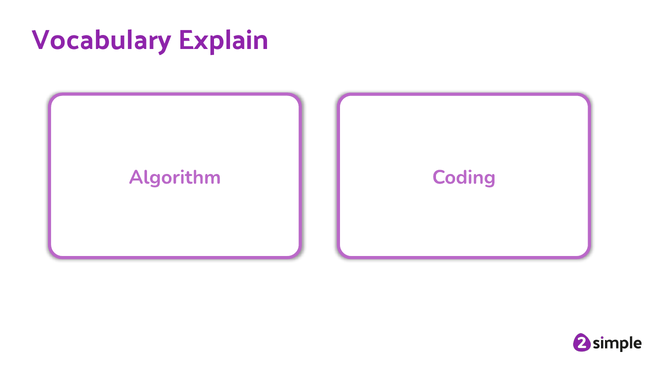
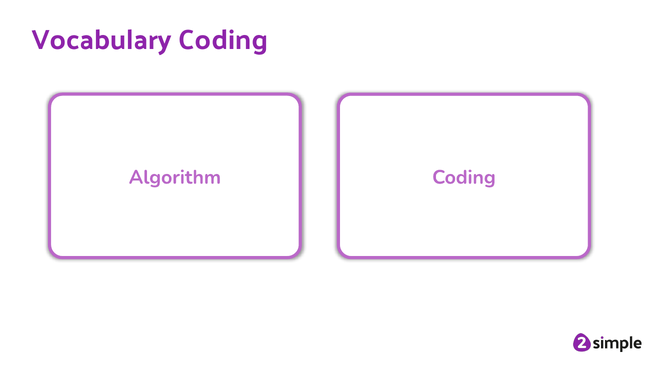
Vocabulary Explain: Explain -> Coding (223, 40)
